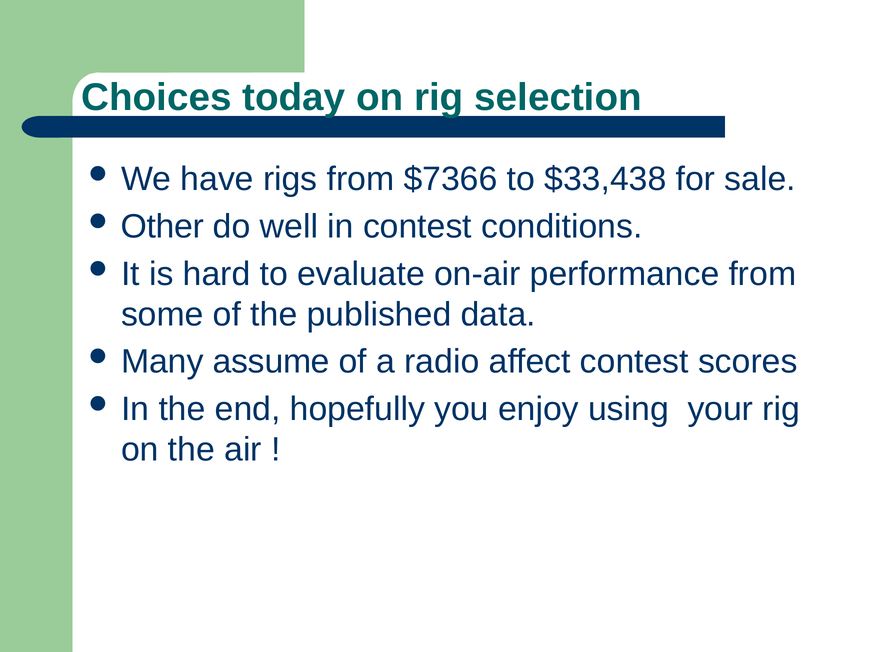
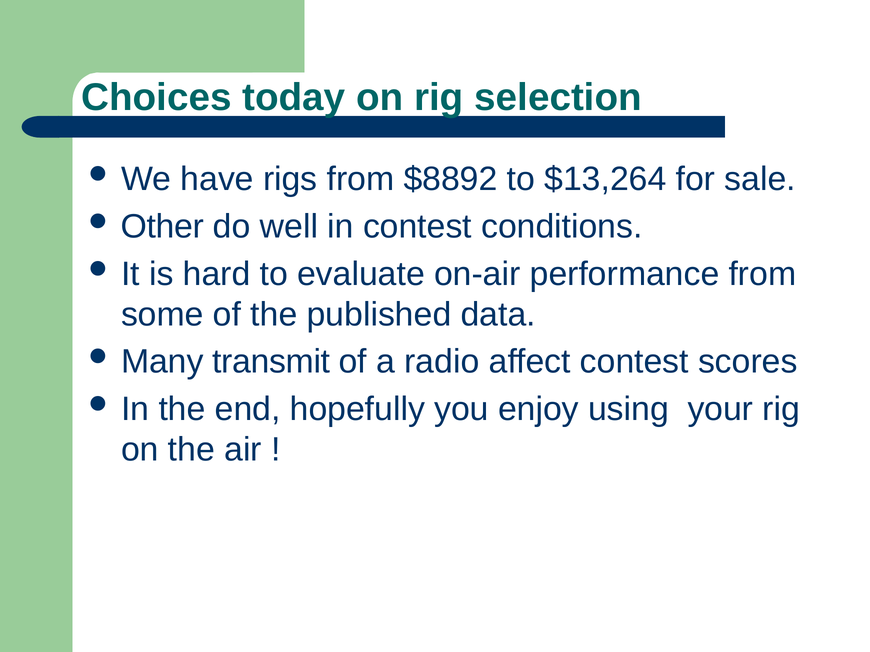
$7366: $7366 -> $8892 (451, 179)
$33,438: $33,438 -> $13,264 (605, 179)
assume: assume -> transmit (271, 362)
